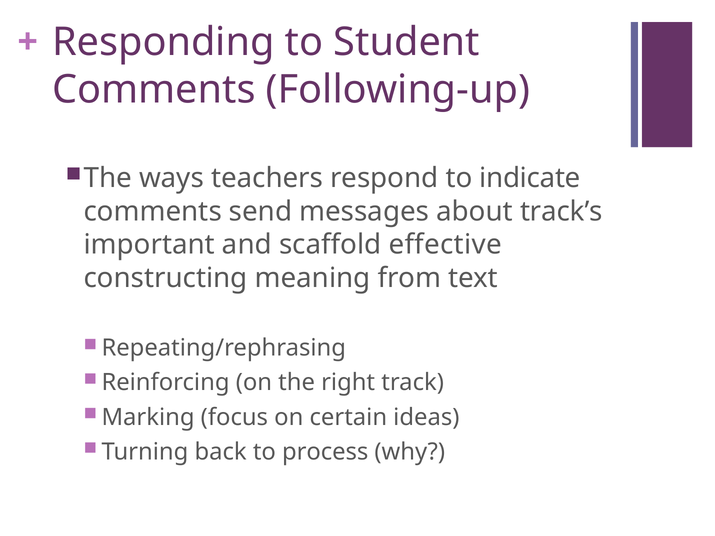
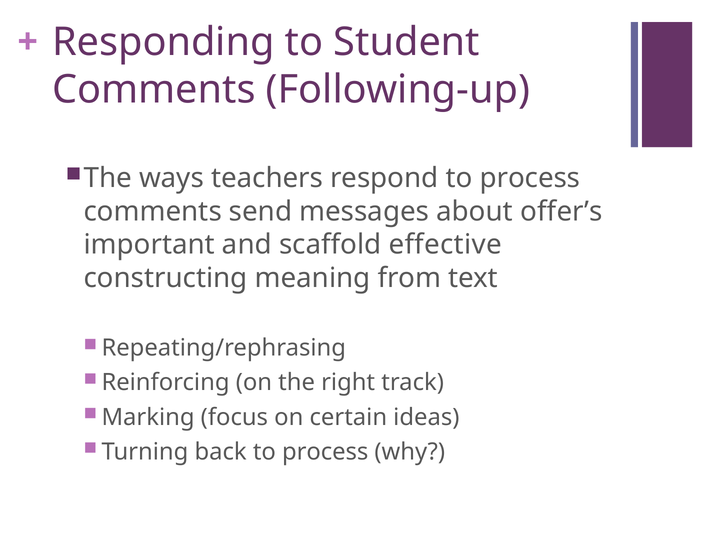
respond to indicate: indicate -> process (530, 178)
track’s: track’s -> offer’s (561, 212)
